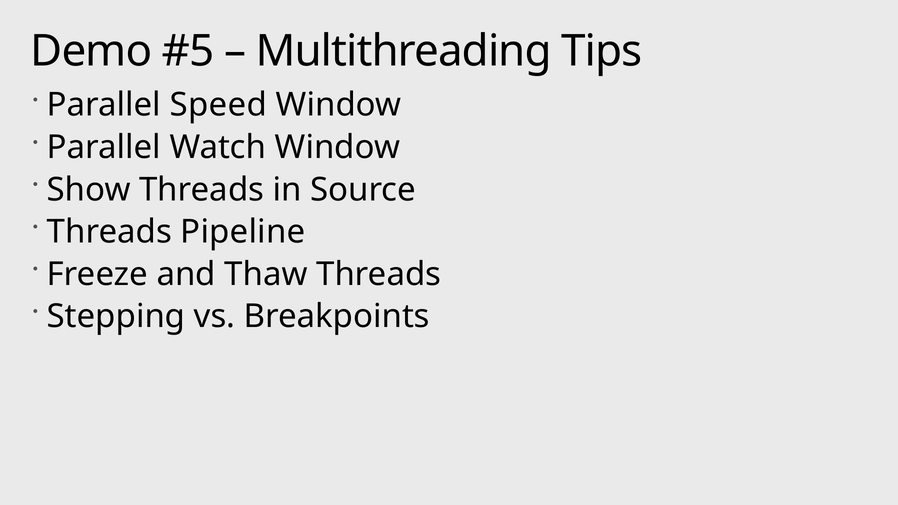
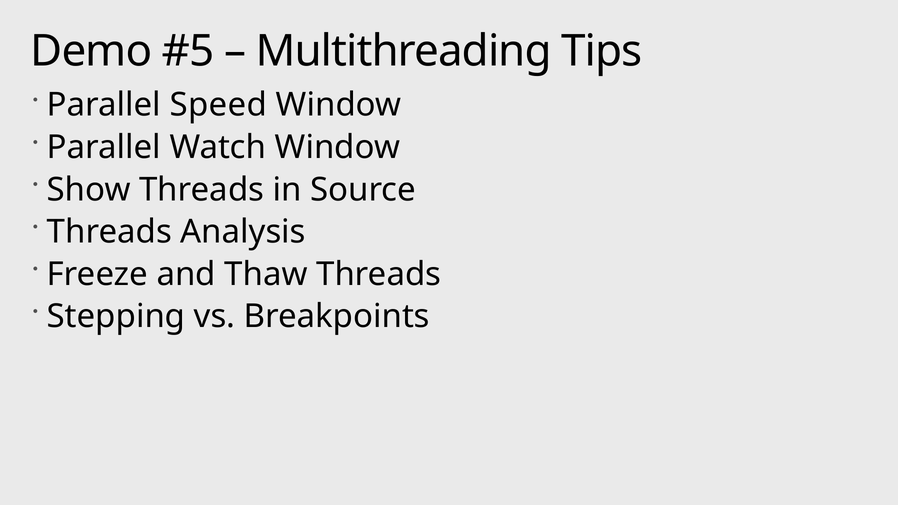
Pipeline: Pipeline -> Analysis (243, 232)
